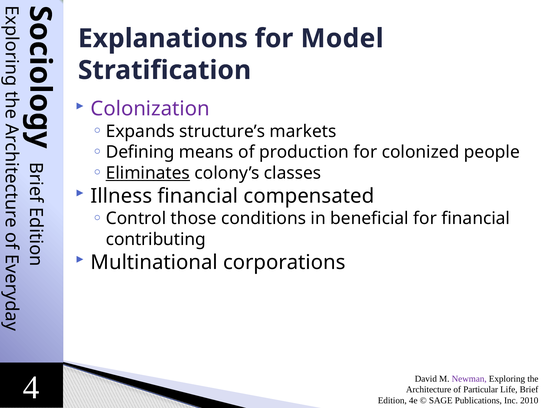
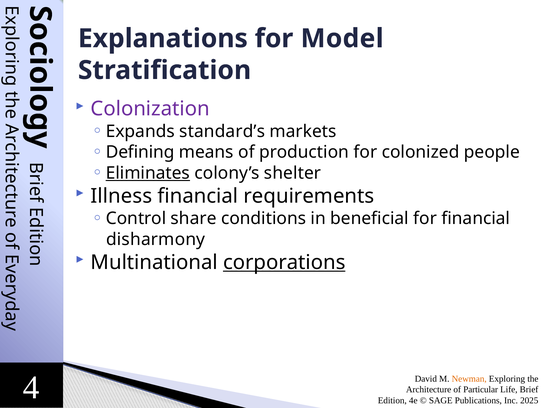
structure’s: structure’s -> standard’s (222, 131)
classes: classes -> shelter (293, 173)
compensated: compensated -> requirements (309, 196)
those: those -> share (194, 219)
contributing: contributing -> disharmony (156, 239)
corporations underline: none -> present (284, 262)
Newman colour: purple -> orange (469, 379)
2010: 2010 -> 2025 (529, 400)
